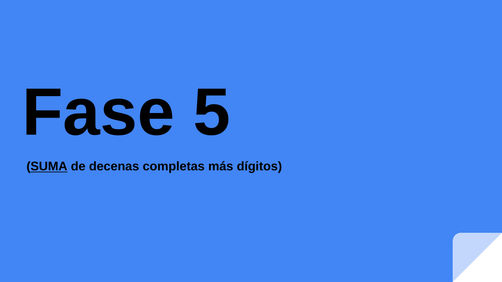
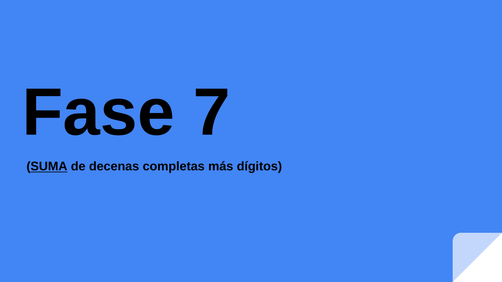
5: 5 -> 7 (212, 113)
